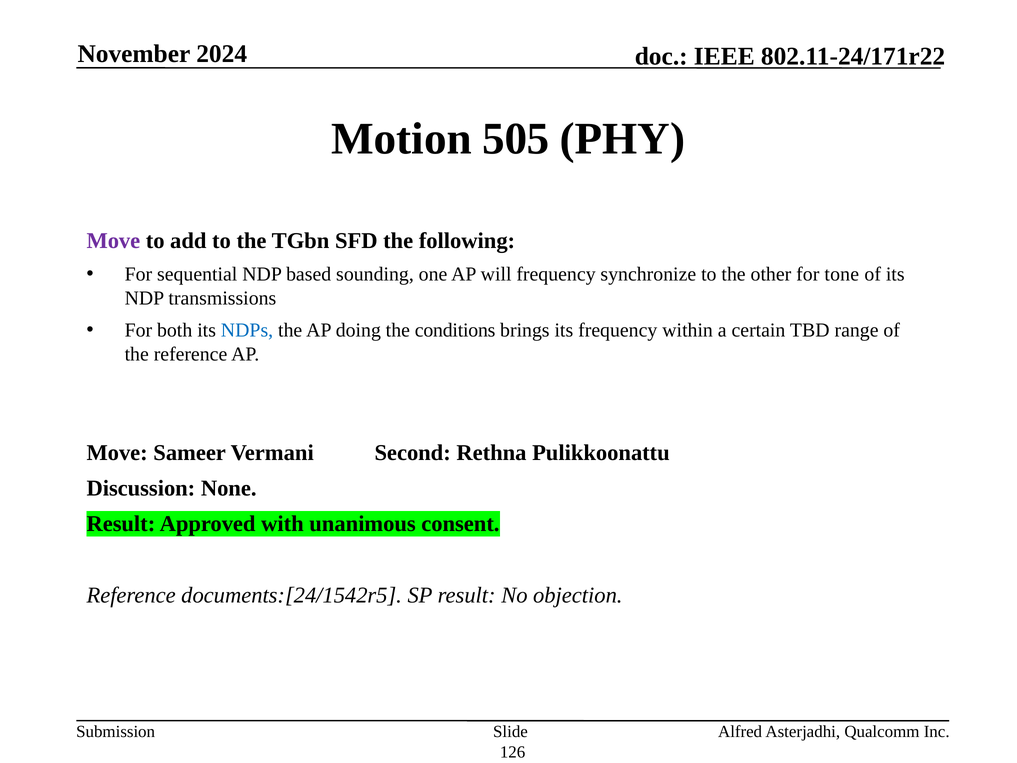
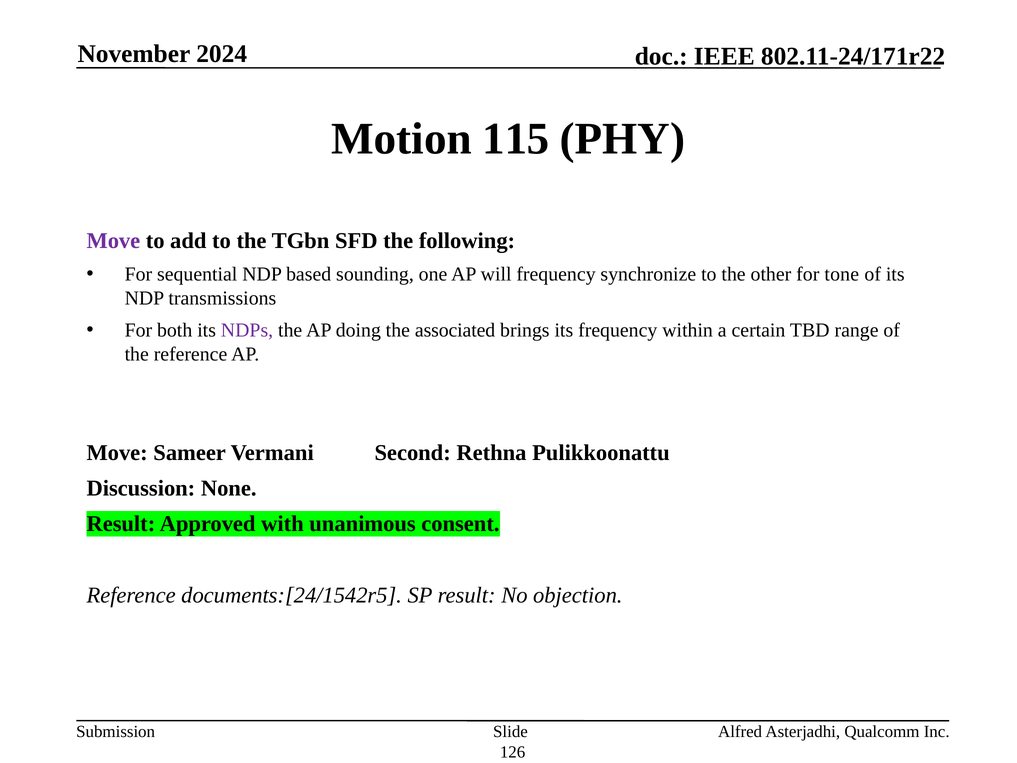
505: 505 -> 115 (516, 139)
NDPs colour: blue -> purple (247, 330)
conditions: conditions -> associated (455, 330)
